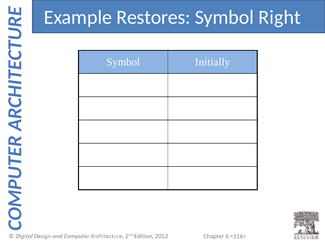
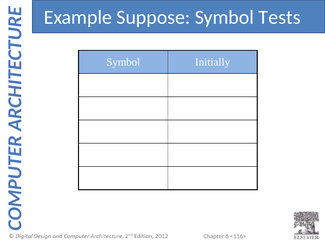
Restores: Restores -> Suppose (153, 17)
Right: Right -> Tests (280, 17)
